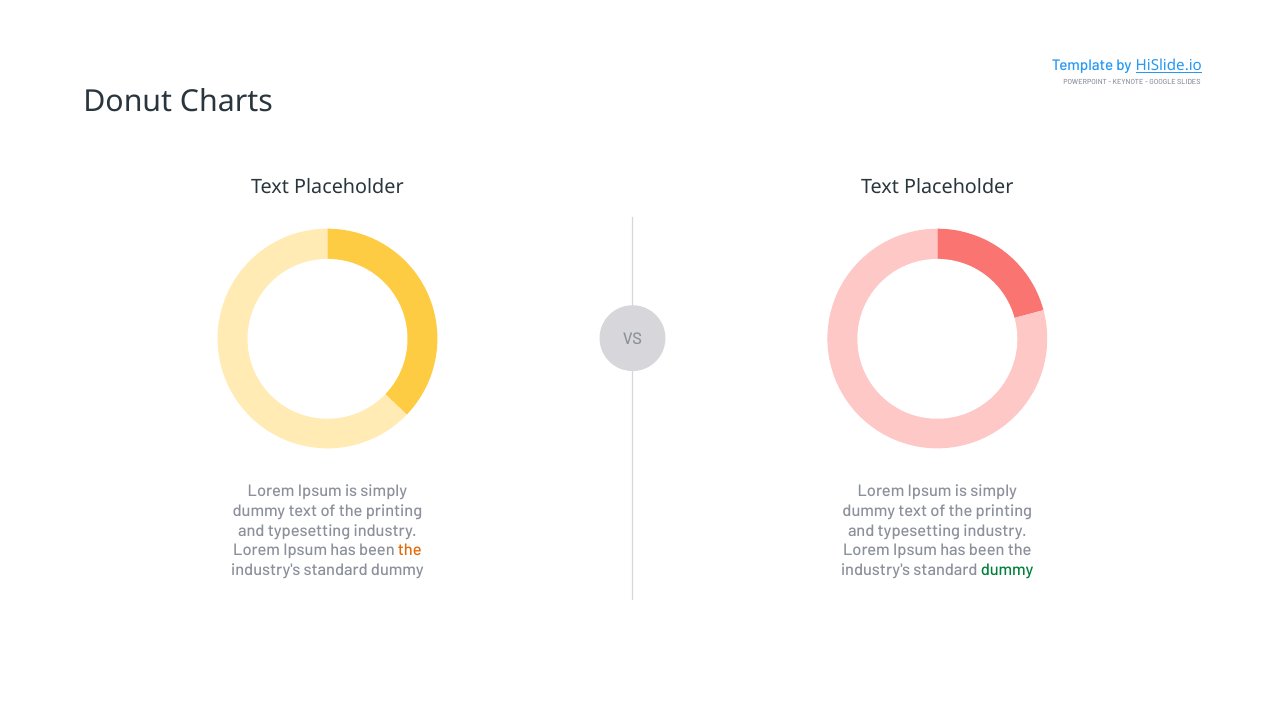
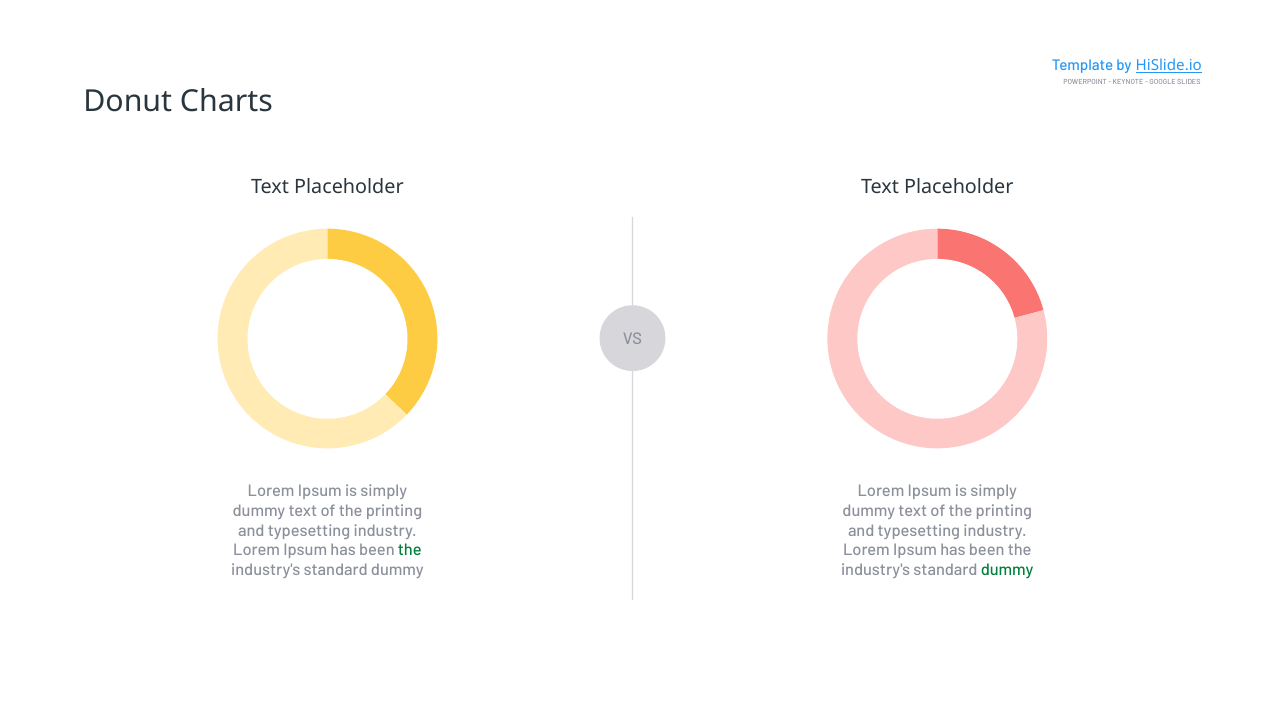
the colour: orange -> green (410, 551)
